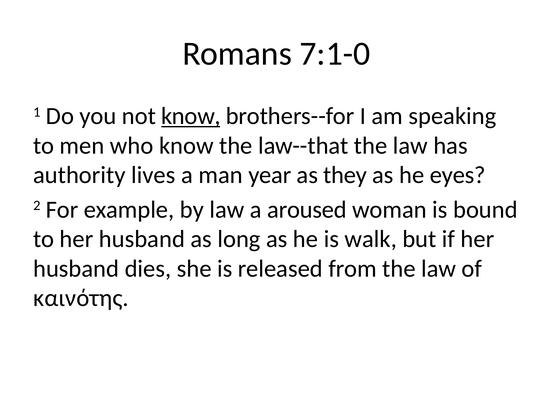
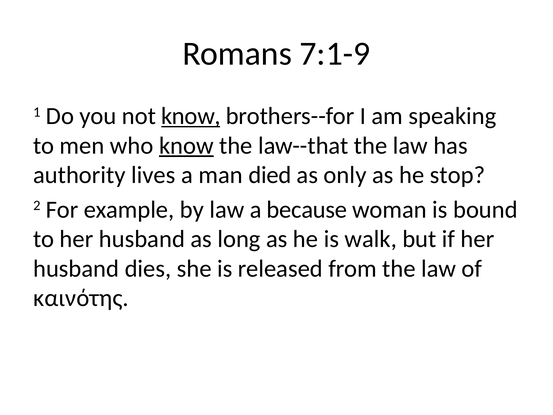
7:1-0: 7:1-0 -> 7:1-9 (335, 54)
know underline: none -> present (186, 146)
year: year -> died (270, 175)
they: they -> only (345, 175)
eyes: eyes -> stop (457, 175)
aroused: aroused -> because (307, 209)
